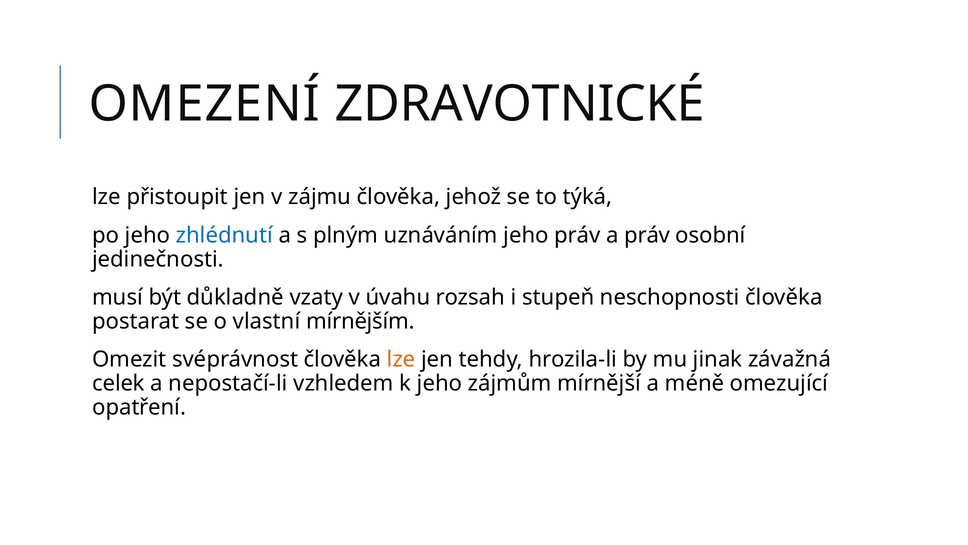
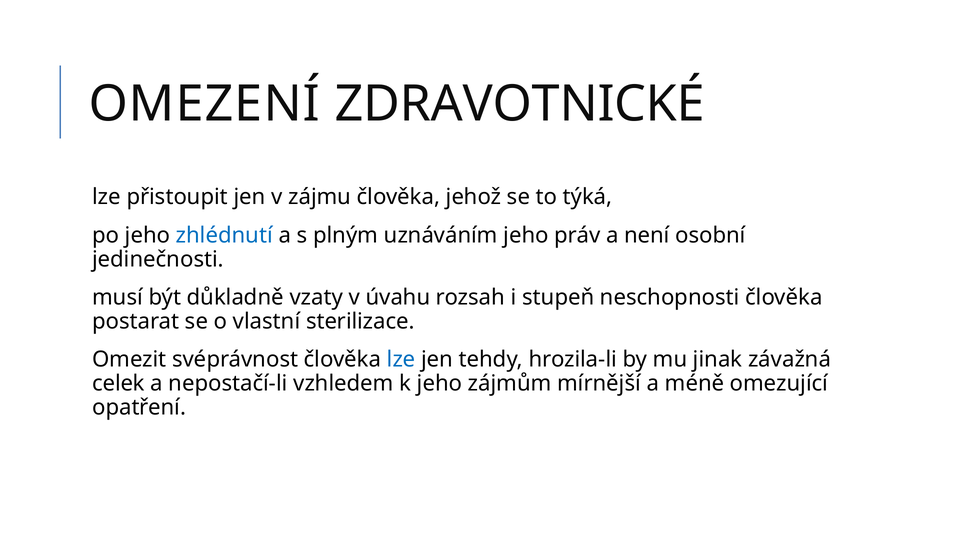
a práv: práv -> není (647, 235)
mírnějším: mírnějším -> sterilizace (360, 321)
lze colour: orange -> blue (401, 359)
